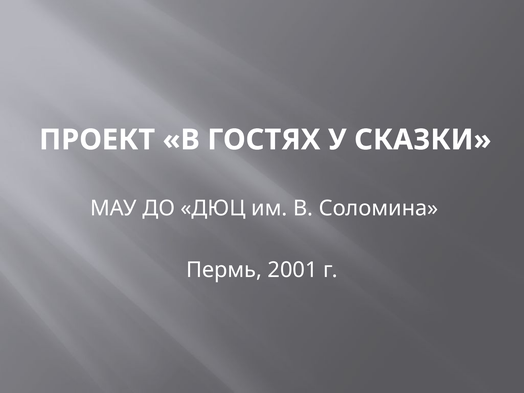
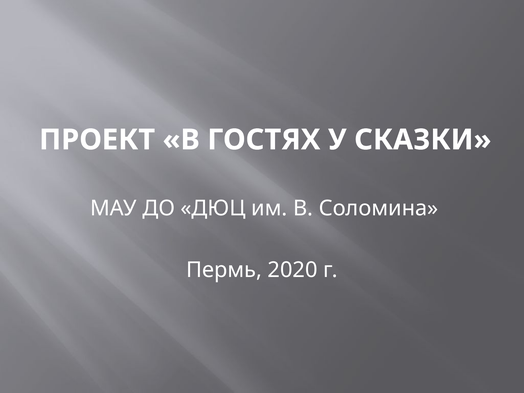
2001: 2001 -> 2020 (293, 270)
